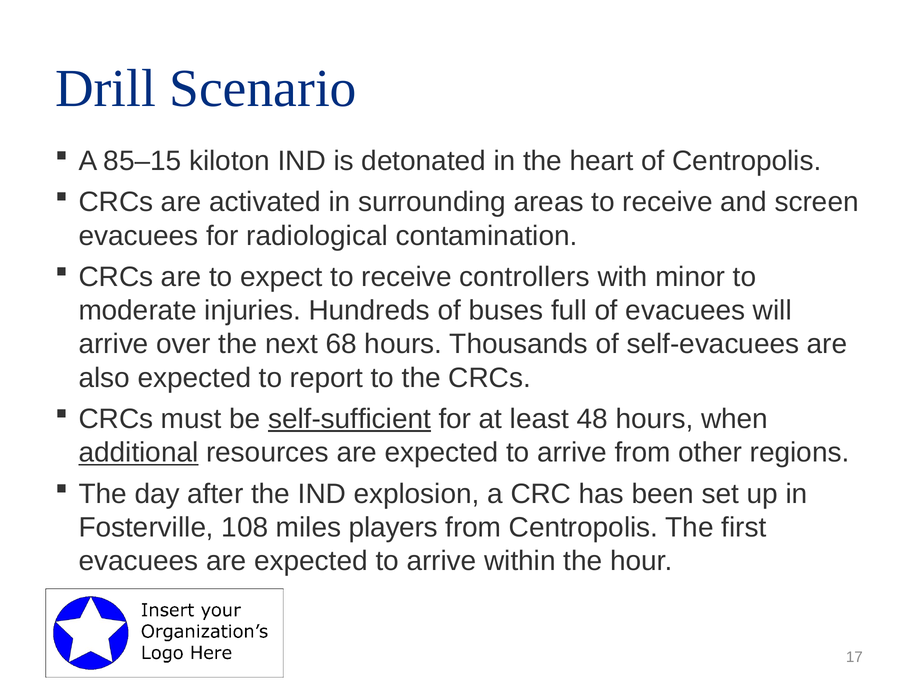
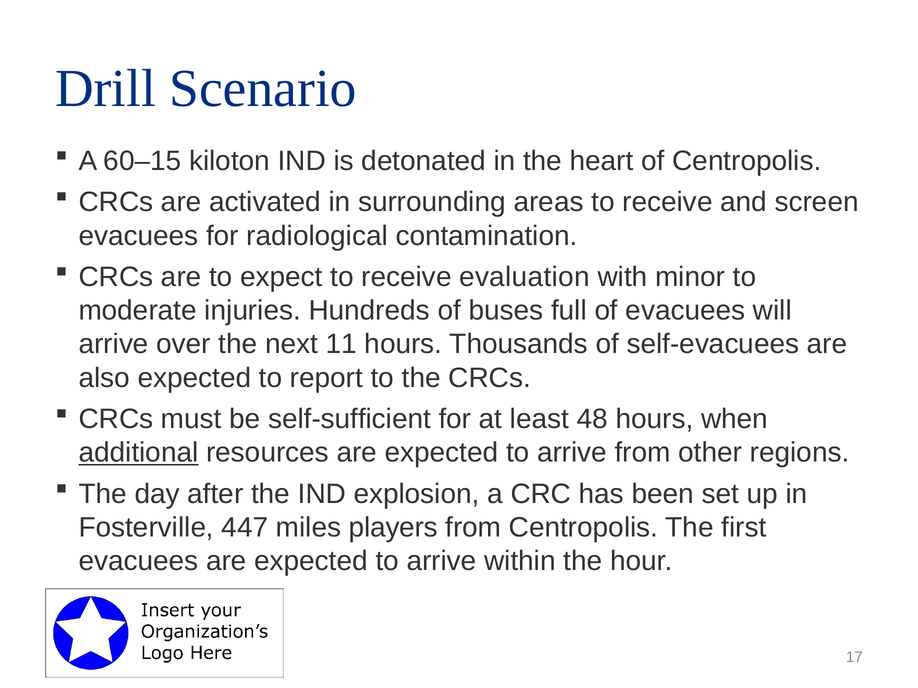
85–15: 85–15 -> 60–15 (142, 161)
controllers: controllers -> evaluation (524, 277)
68: 68 -> 11 (341, 344)
self-sufficient underline: present -> none (350, 419)
108: 108 -> 447 (245, 528)
